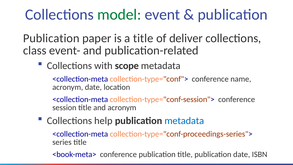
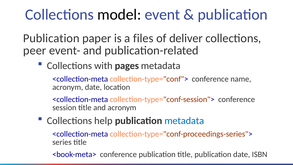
model colour: green -> black (119, 15)
a title: title -> files (143, 38)
class: class -> peer (35, 50)
scope: scope -> pages (127, 66)
